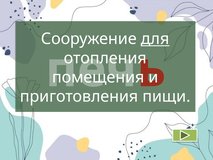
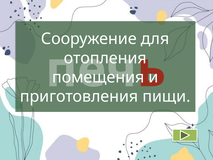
для underline: present -> none (155, 39)
